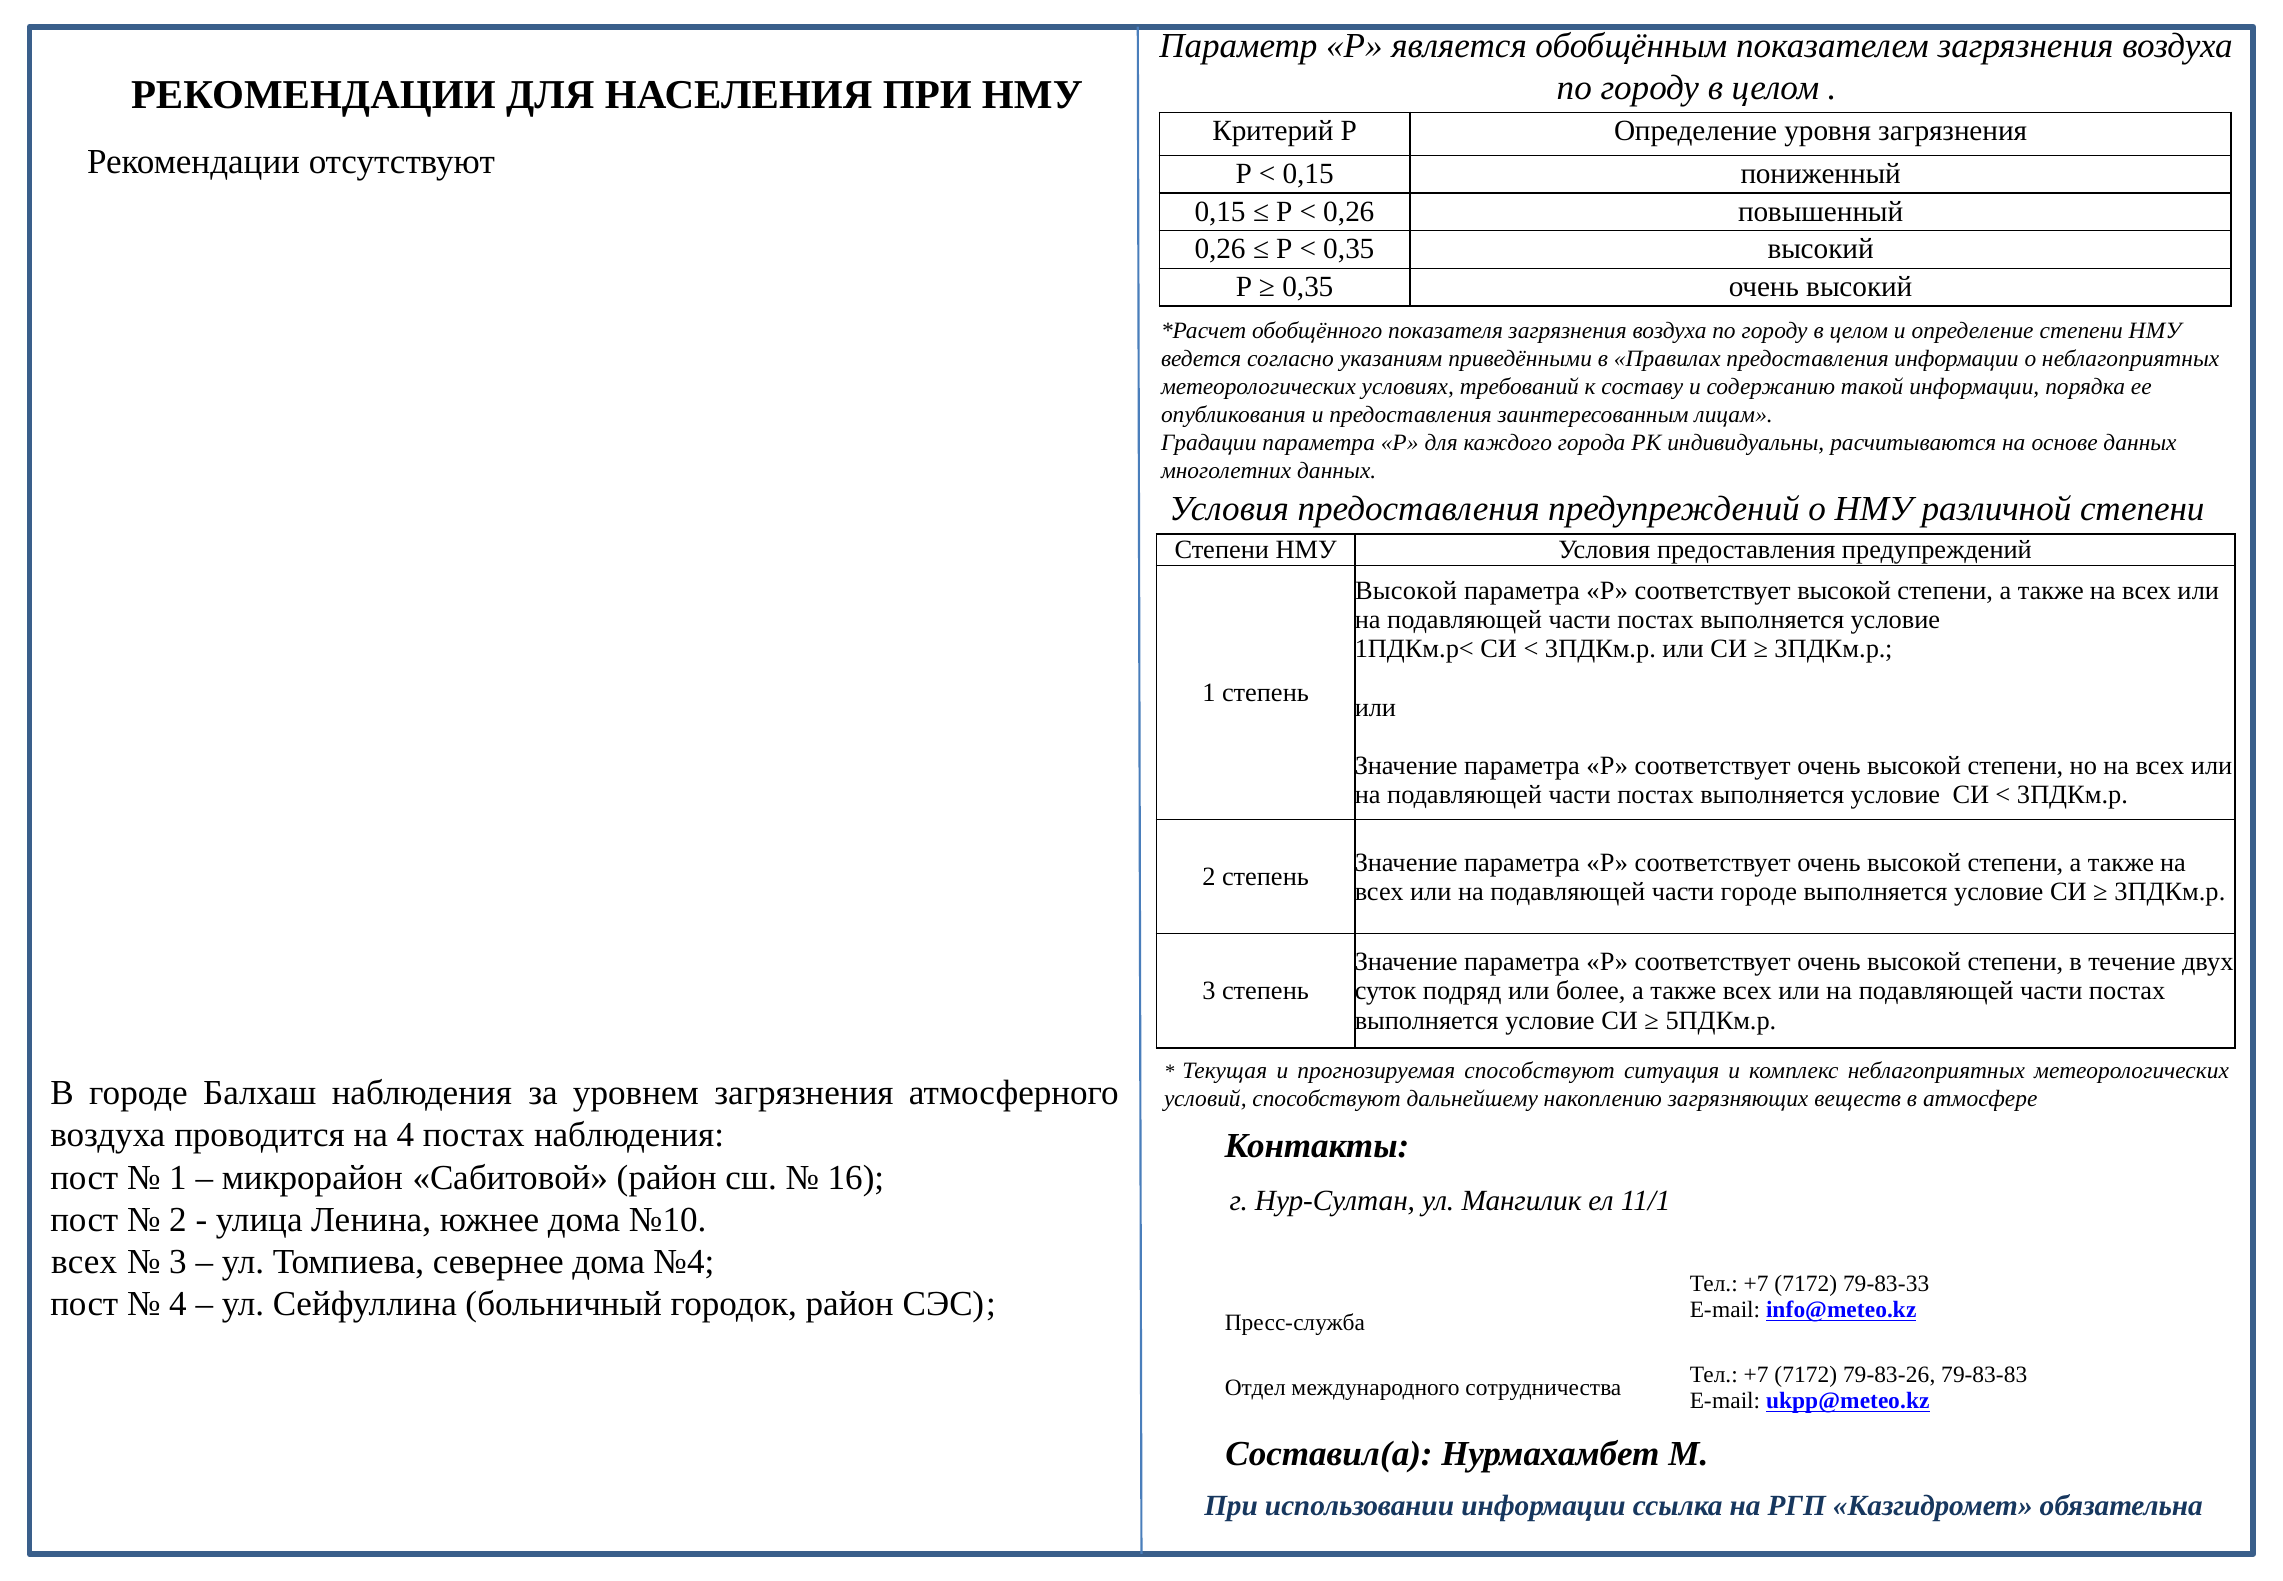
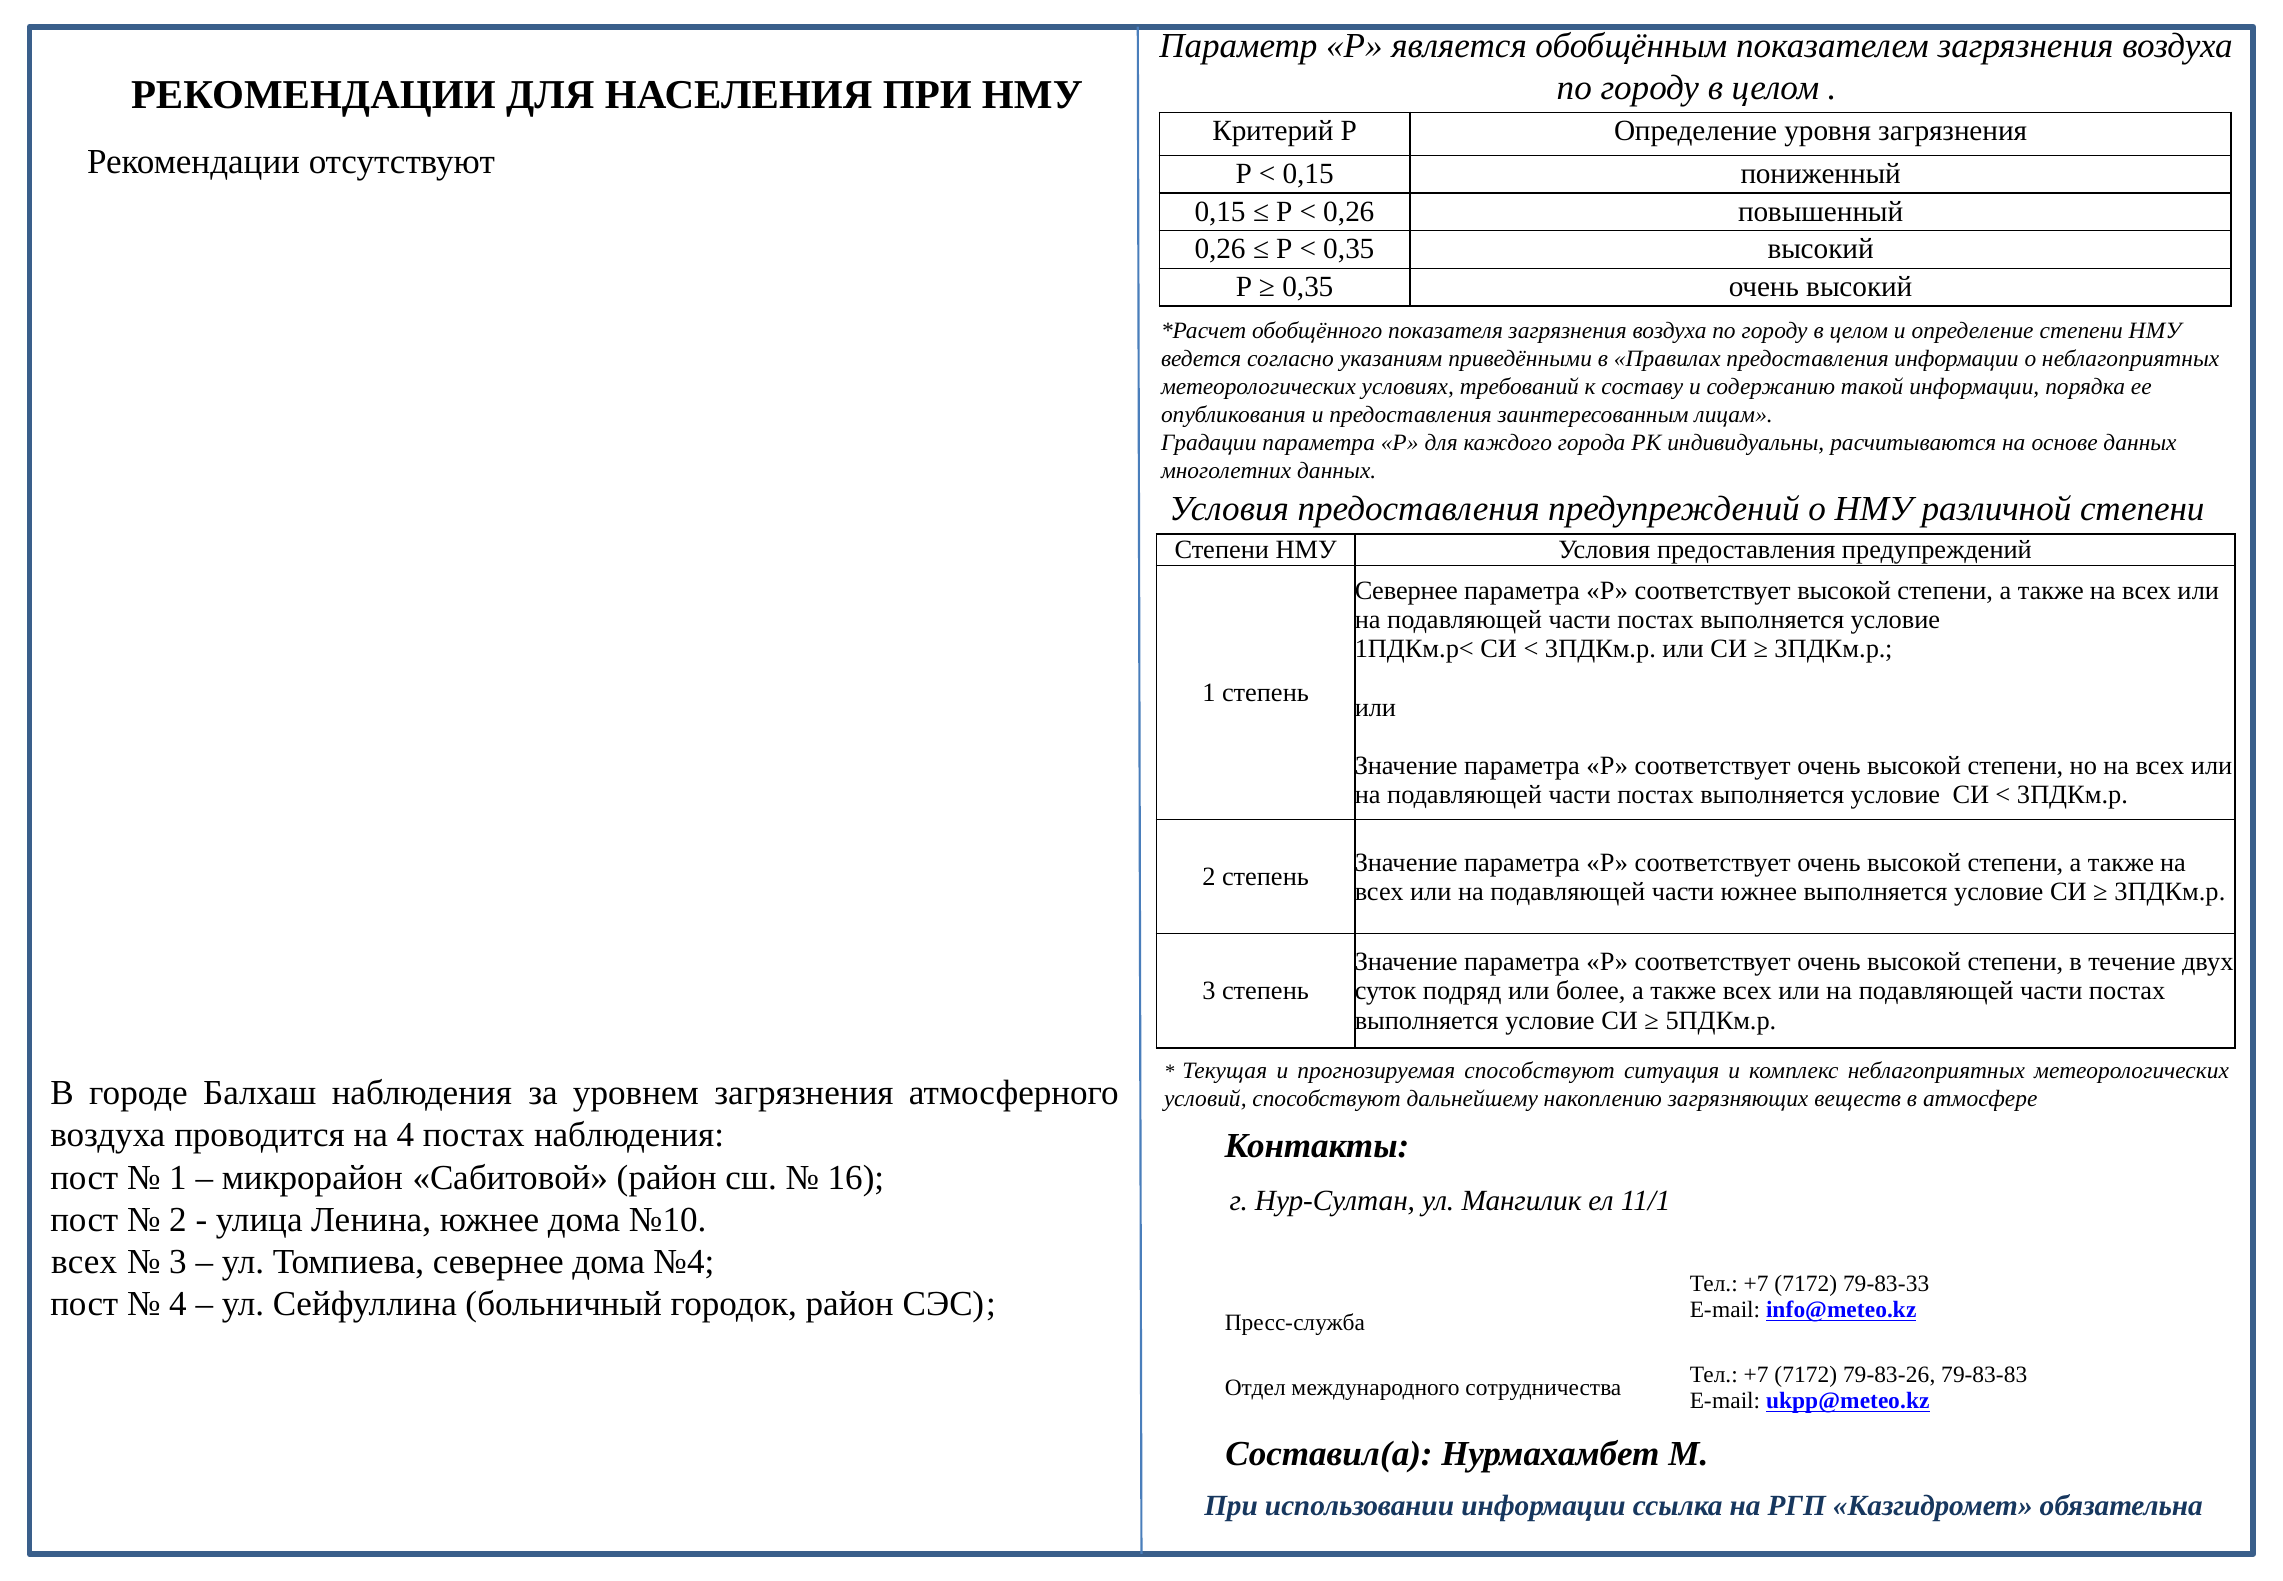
Высокой: Высокой -> Севернее (1406, 590)
части городе: городе -> южнее (1759, 891)
